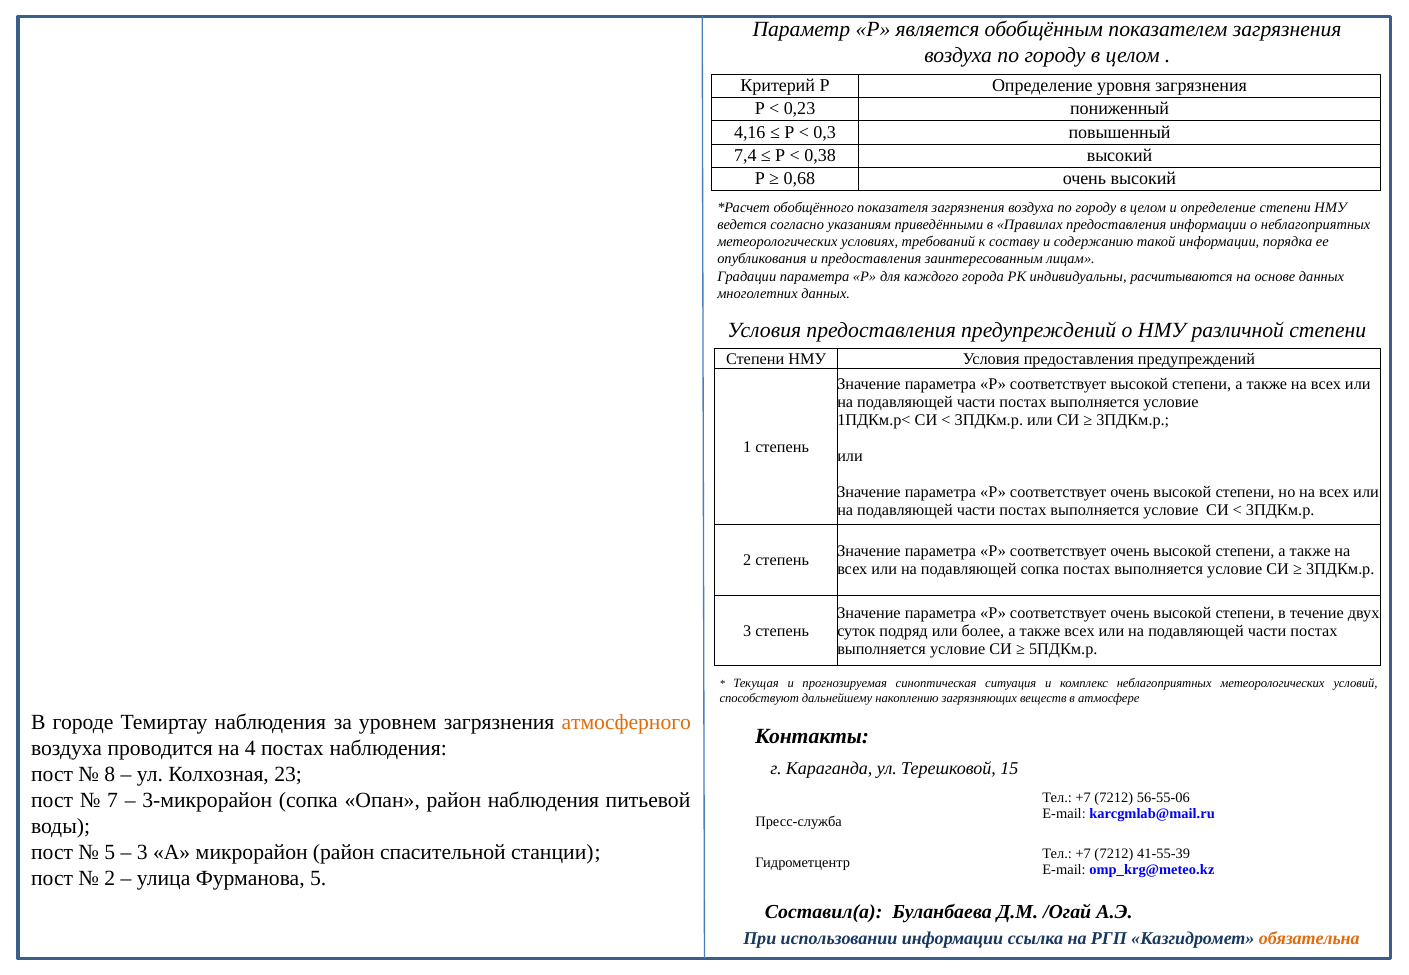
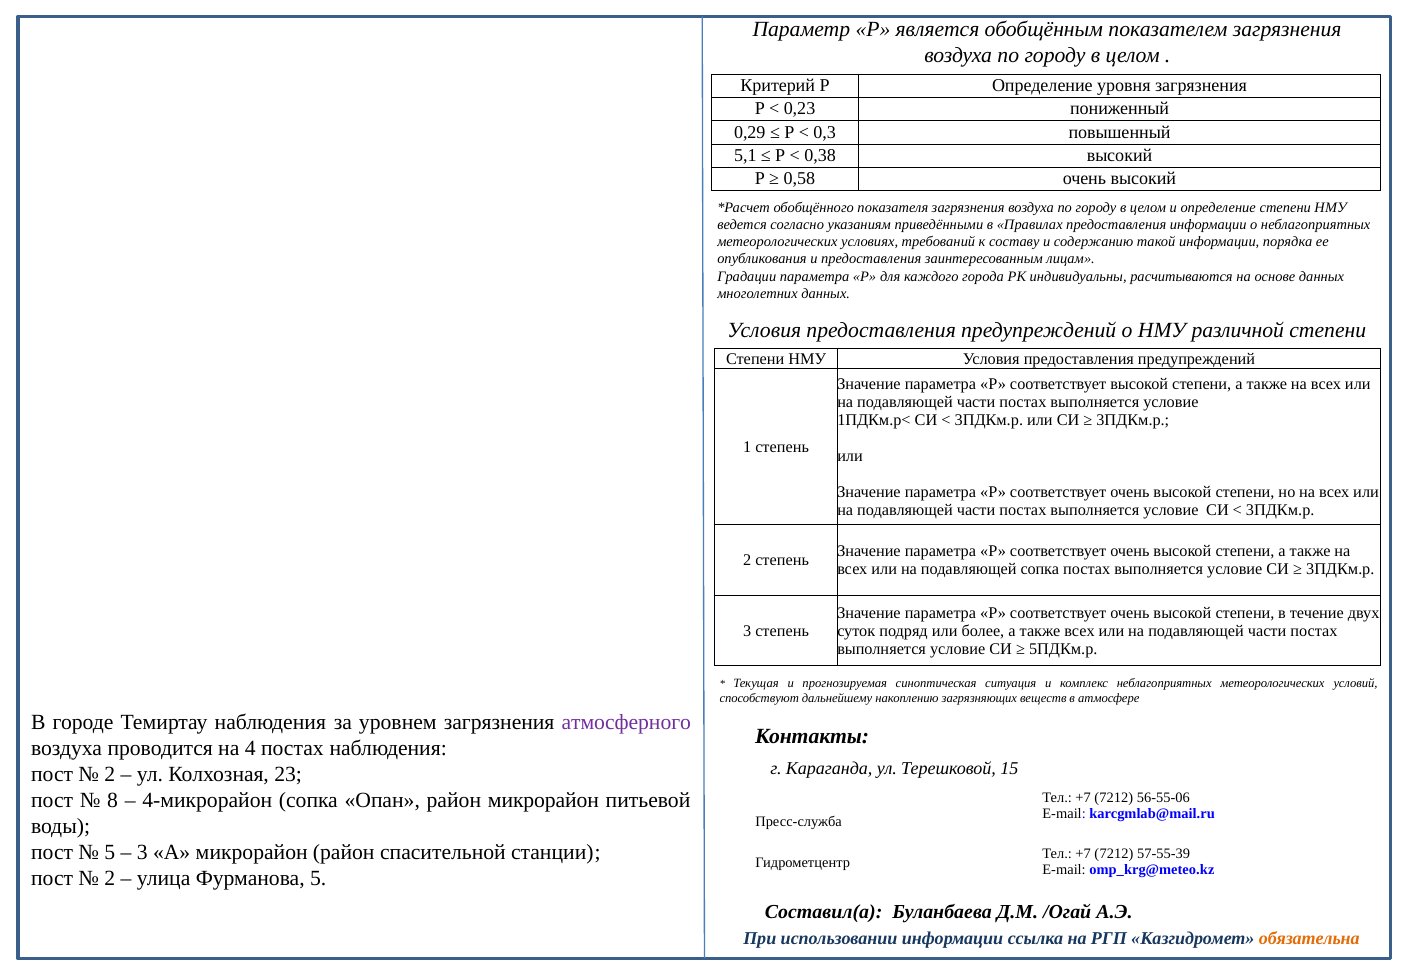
4,16: 4,16 -> 0,29 (750, 132)
7,4: 7,4 -> 5,1 (745, 155)
0,68: 0,68 -> 0,58 (799, 179)
атмосферного colour: orange -> purple (626, 723)
8: 8 -> 2 (110, 775)
7: 7 -> 8 (113, 801)
3-микрорайон: 3-микрорайон -> 4-микрорайон (207, 801)
район наблюдения: наблюдения -> микрорайон (543, 801)
41-55-39: 41-55-39 -> 57-55-39 (1164, 855)
